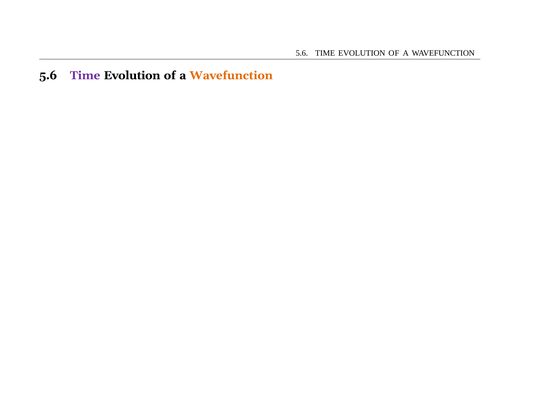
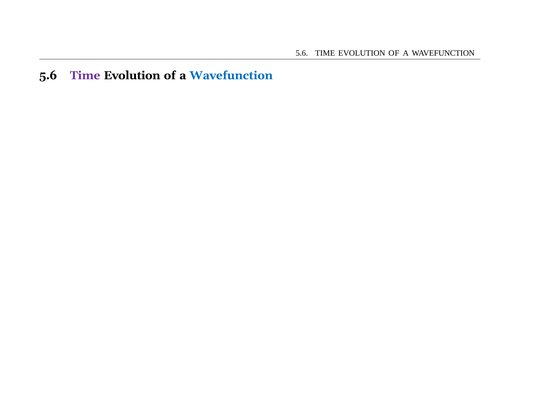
Wavefunction colour: orange -> blue (231, 75)
